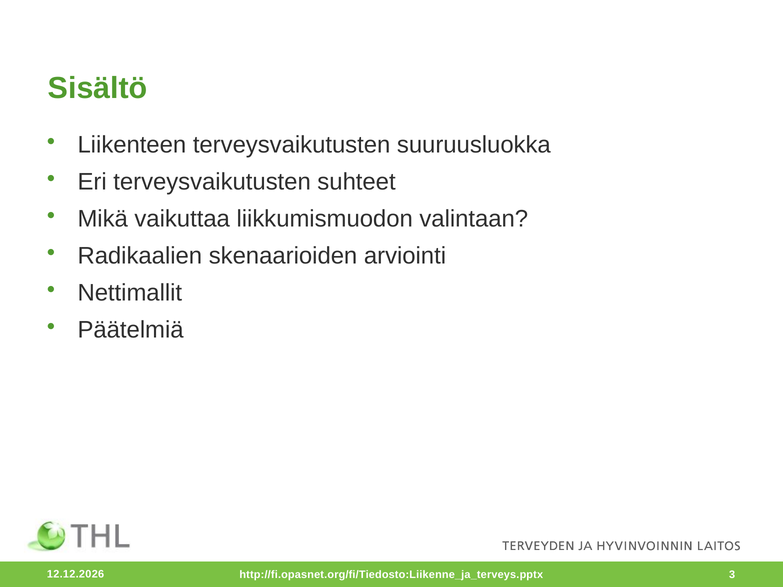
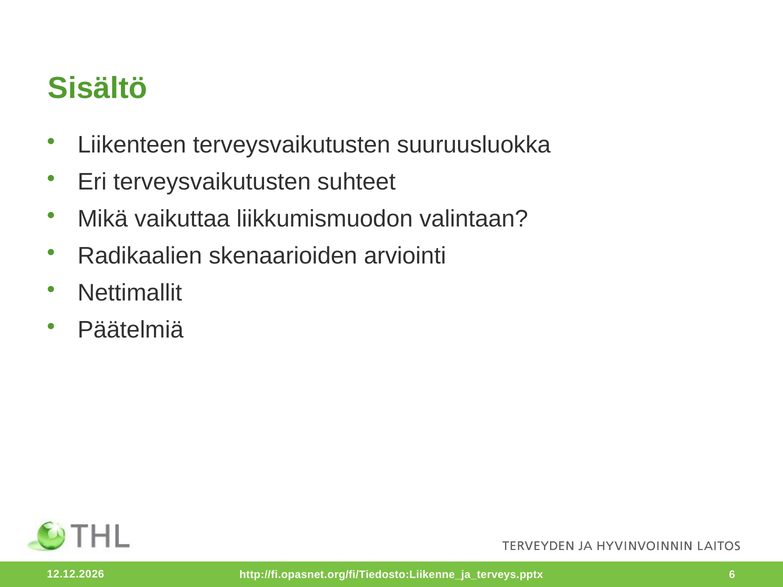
3: 3 -> 6 (732, 575)
